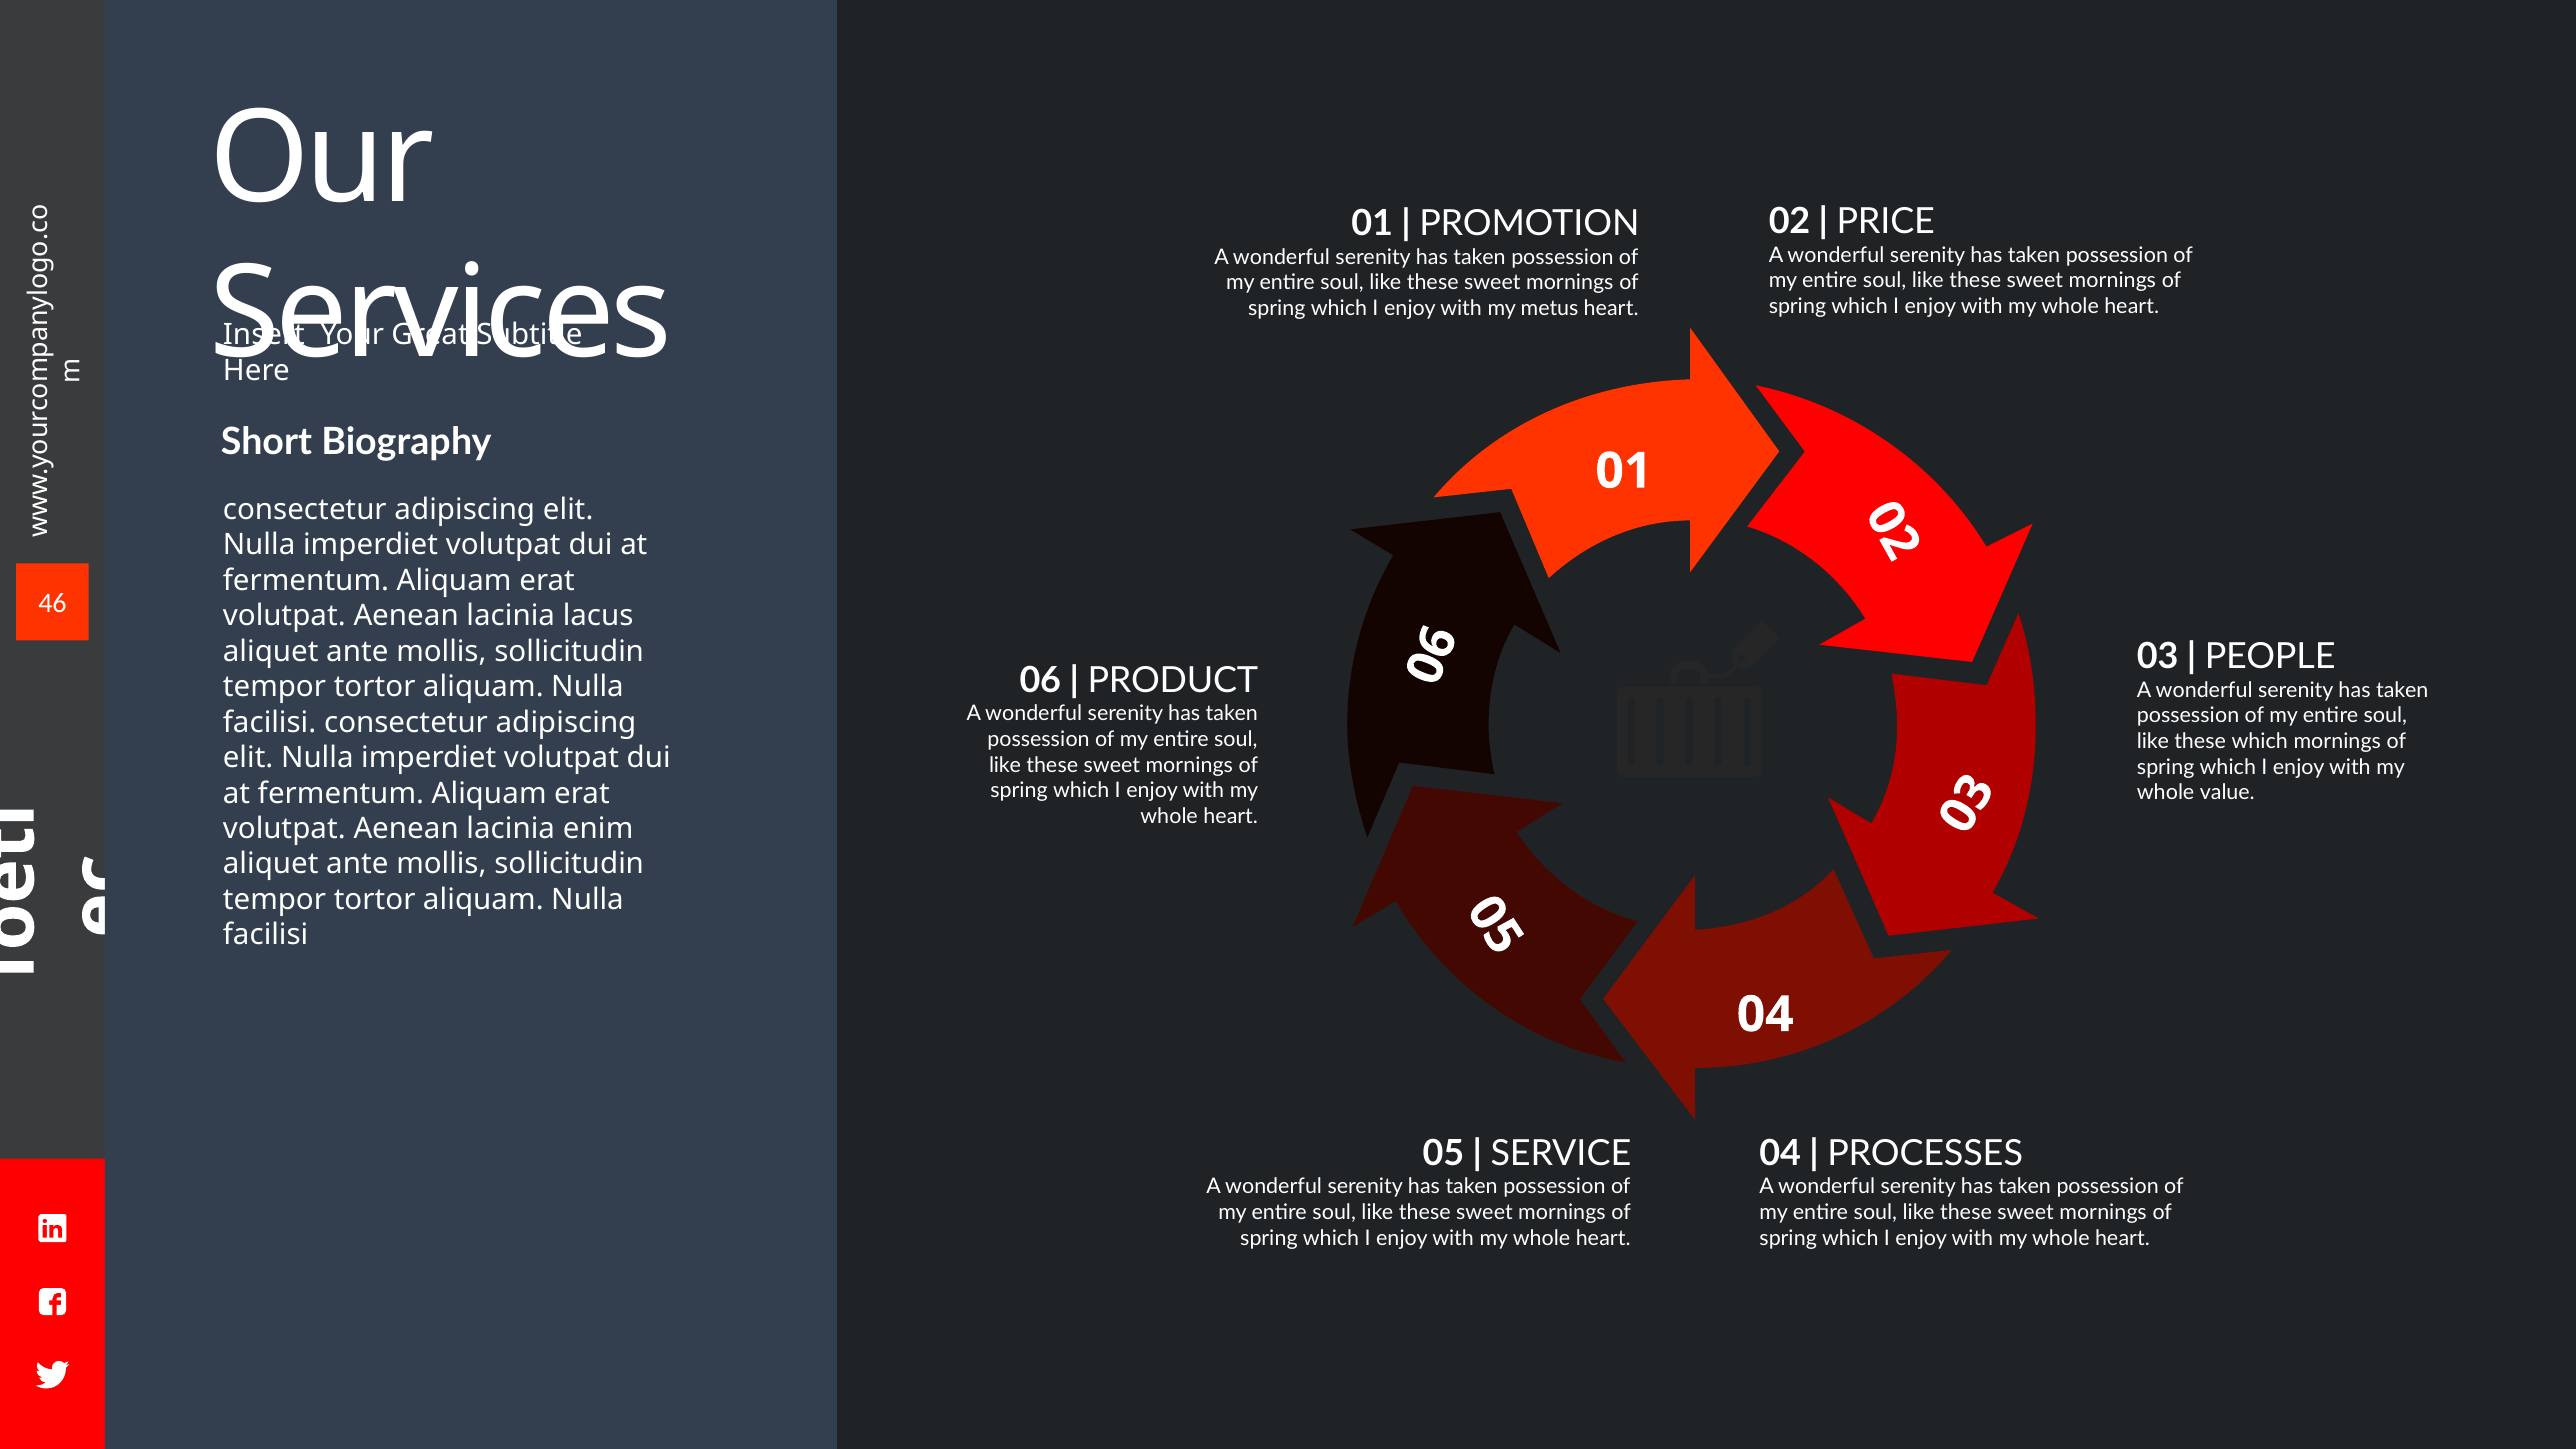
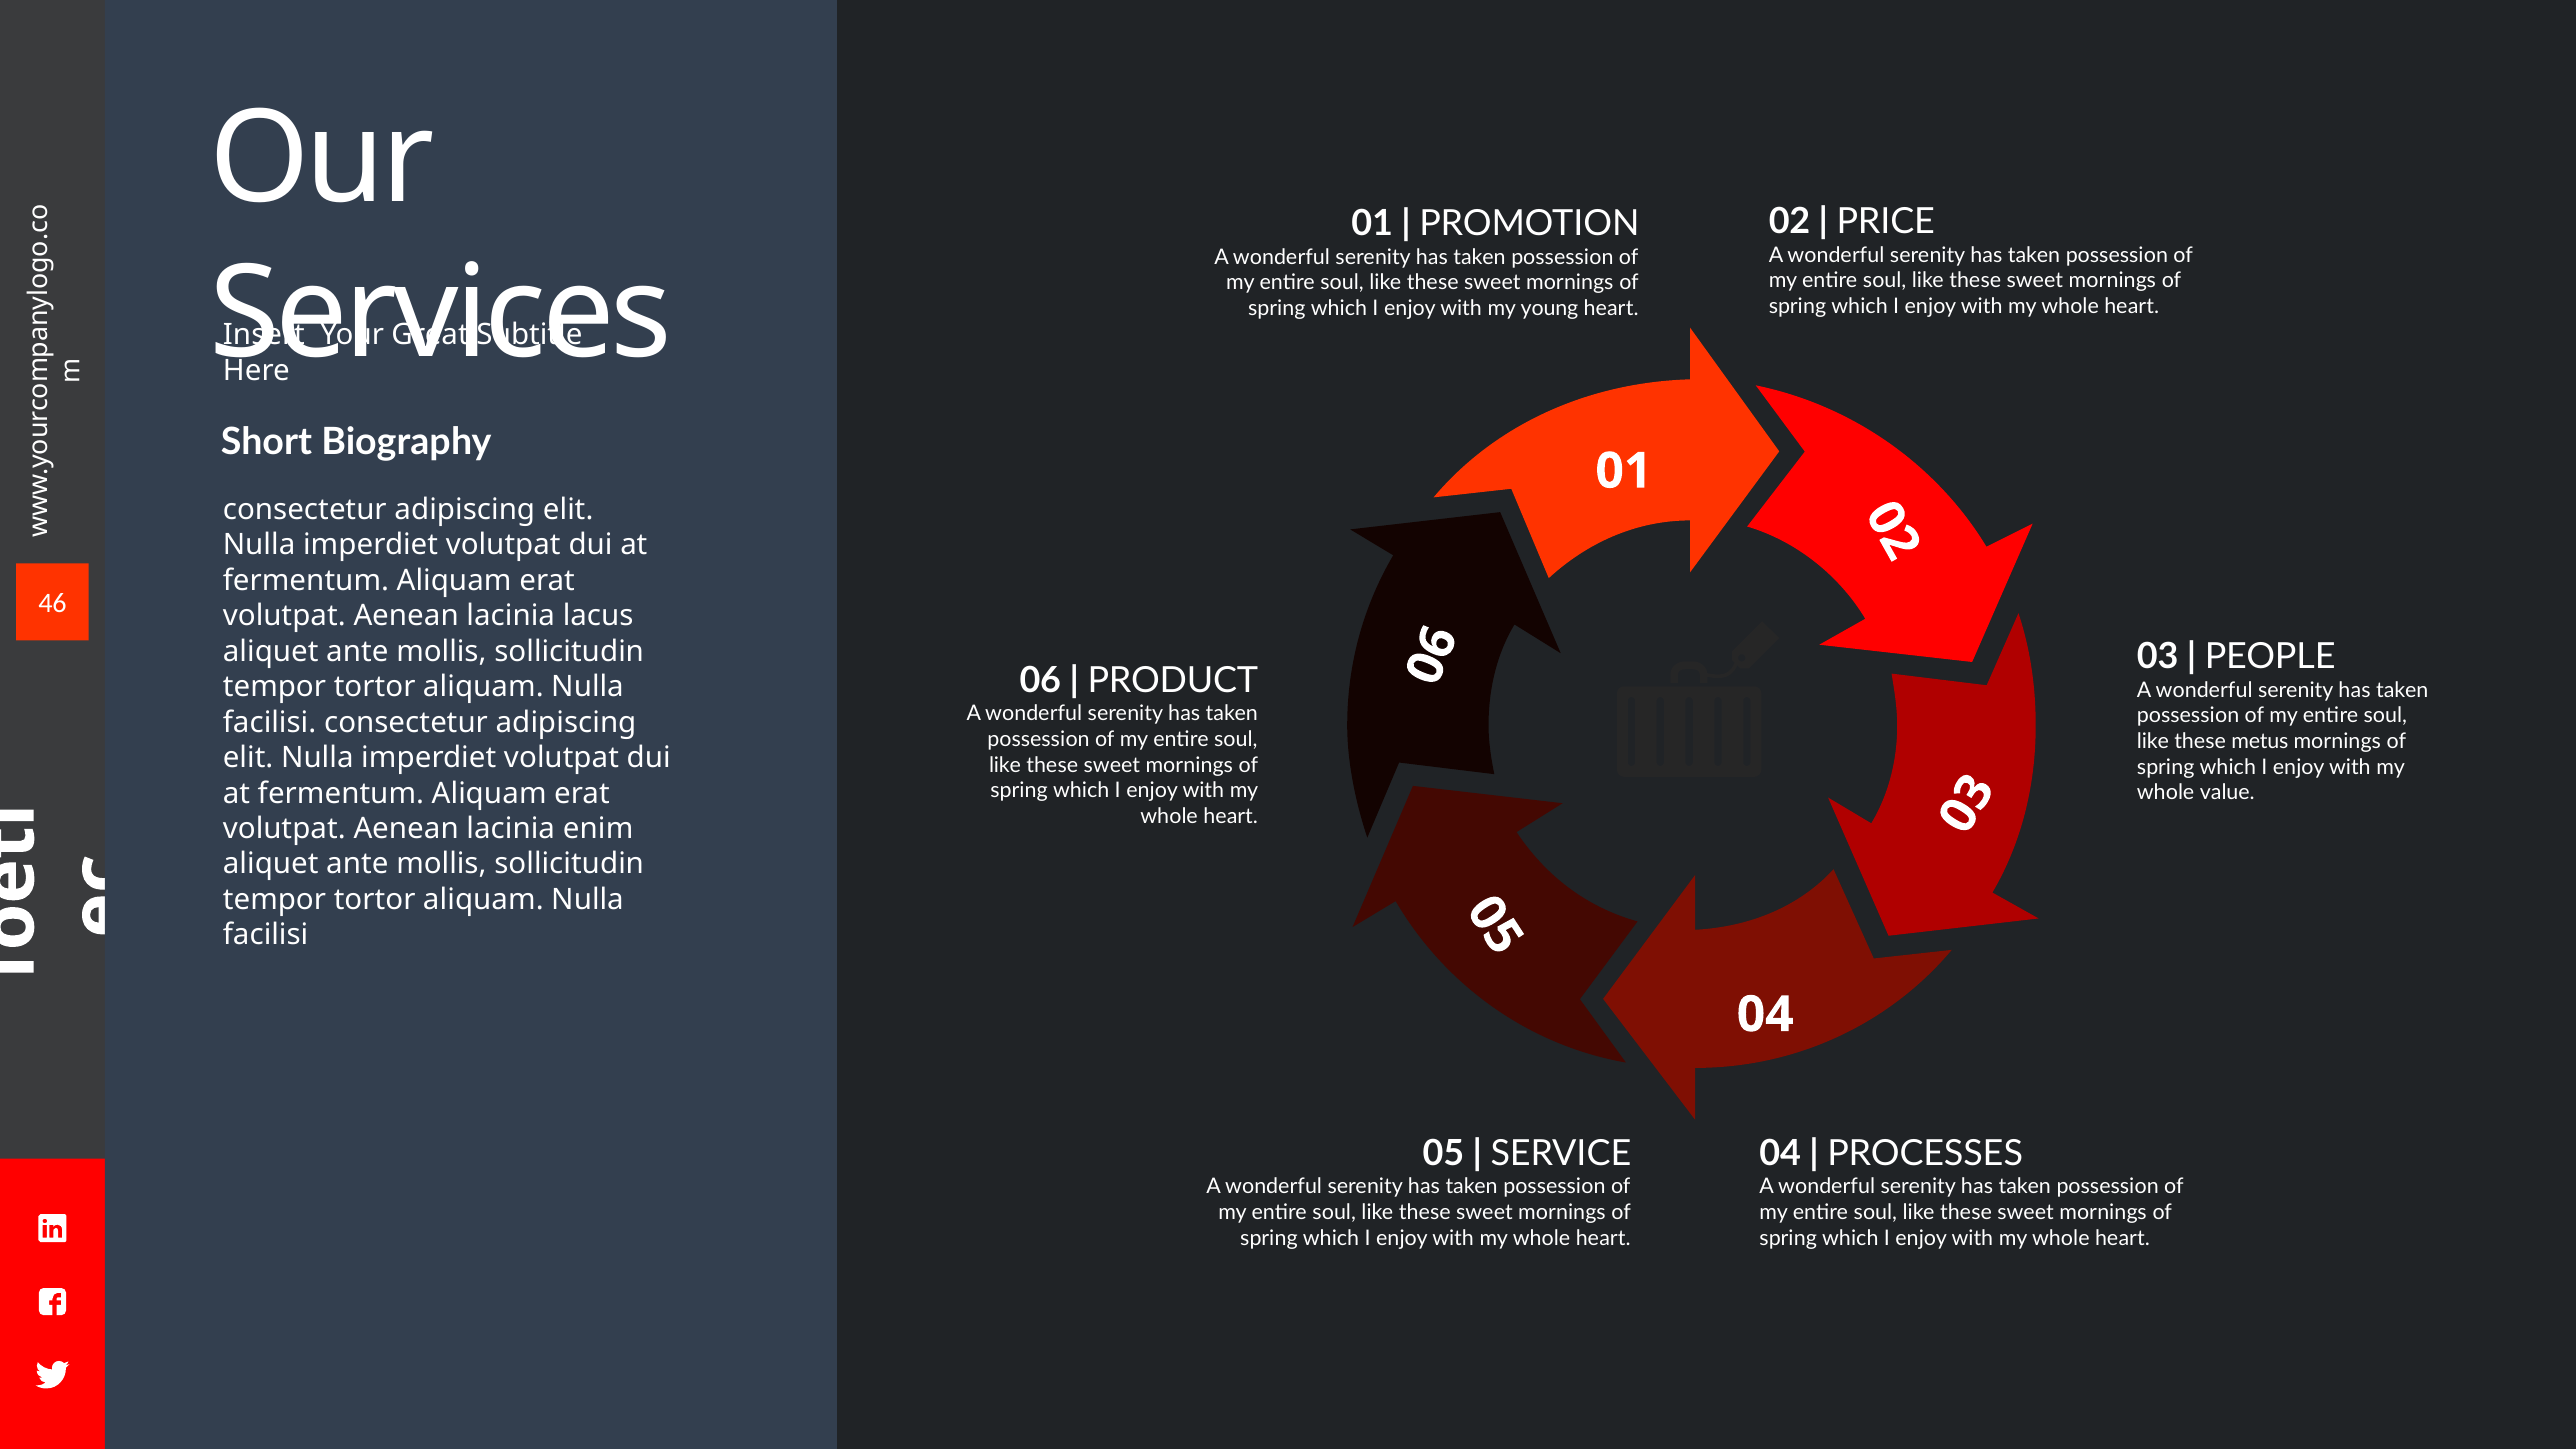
metus: metus -> young (1550, 308)
these which: which -> metus (2260, 741)
